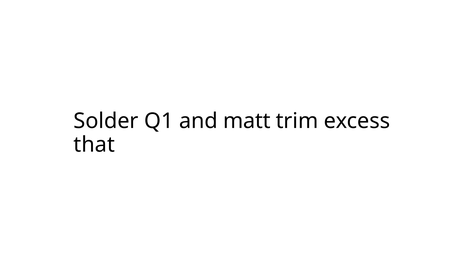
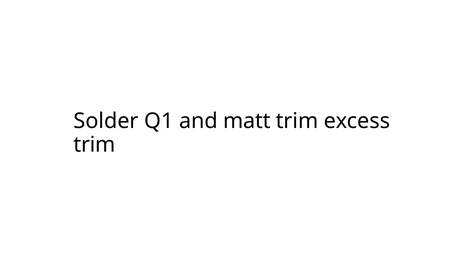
that: that -> trim (94, 144)
